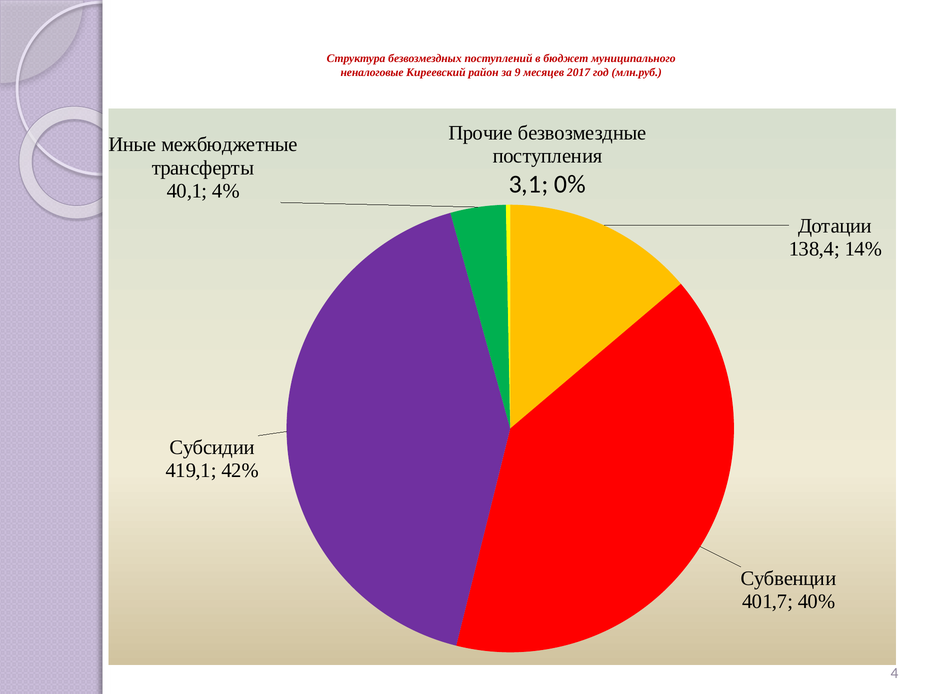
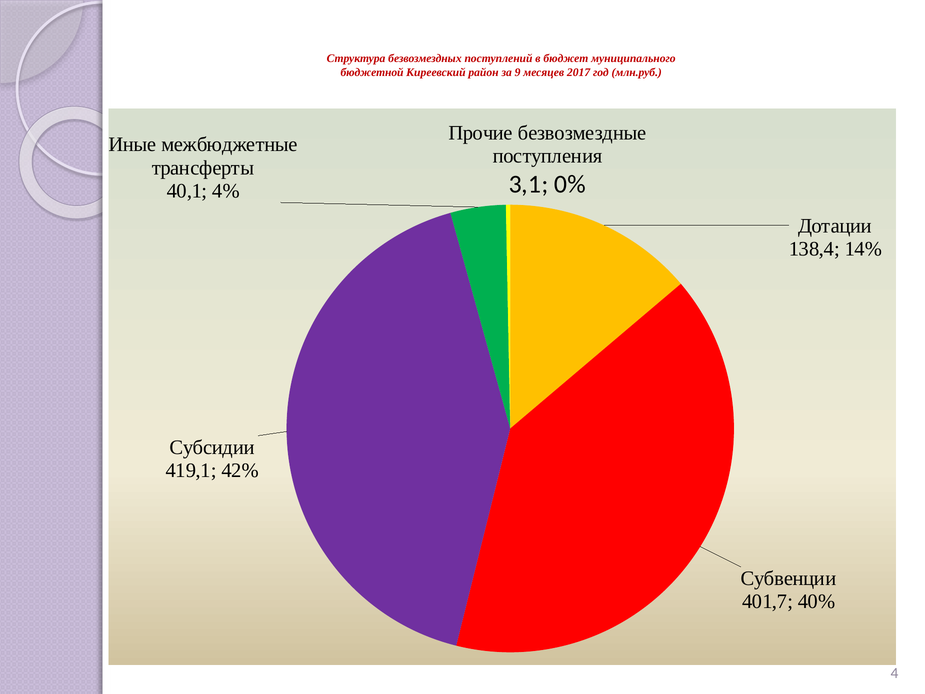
неналоговые: неналоговые -> бюджетной (372, 73)
